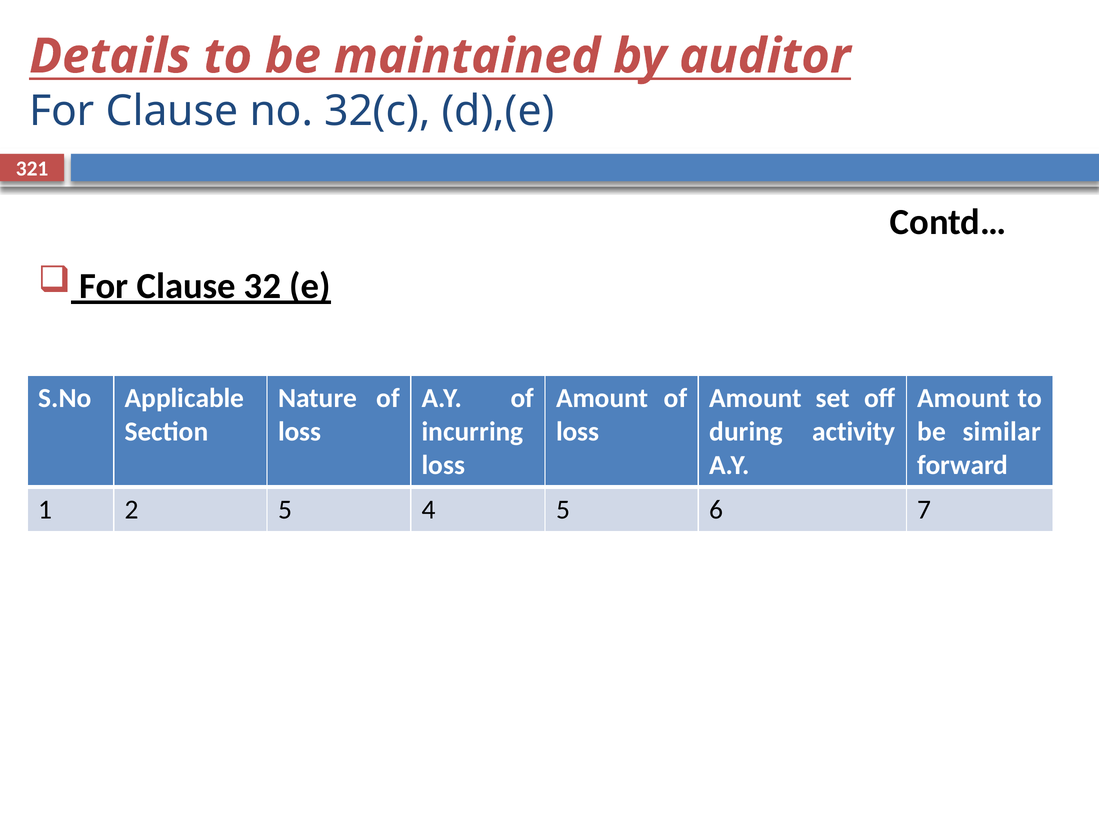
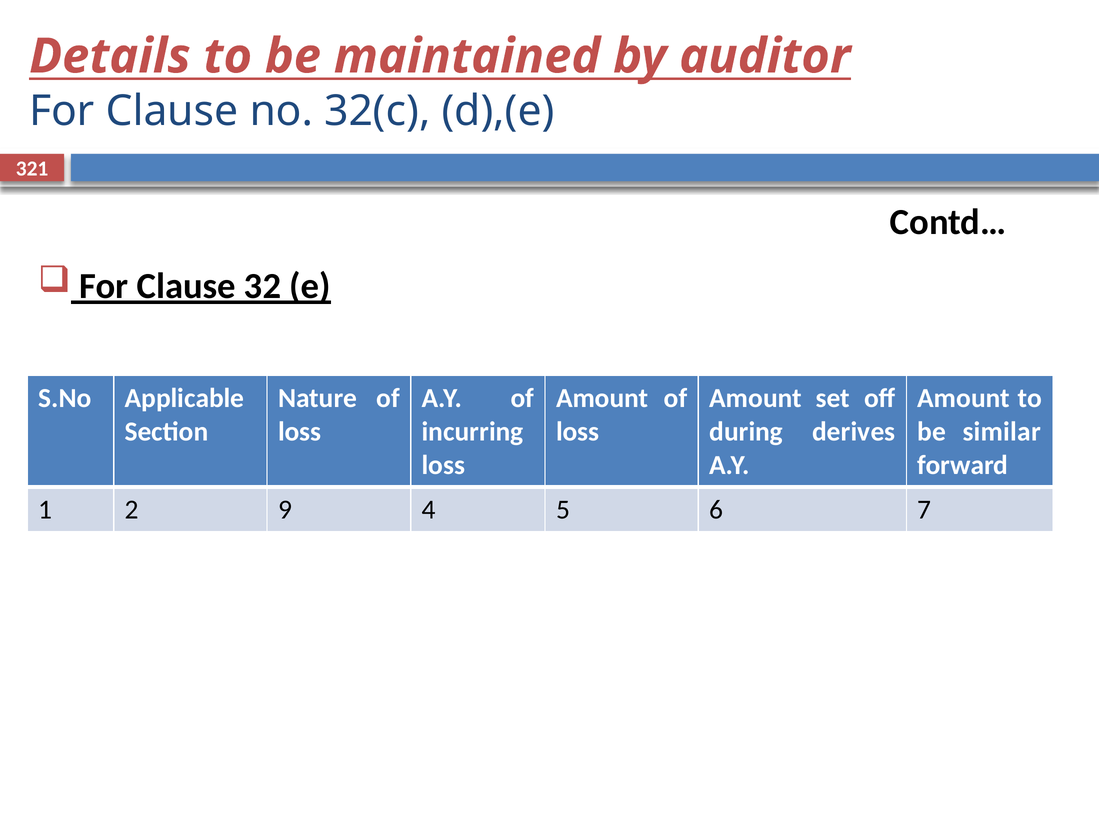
activity: activity -> derives (854, 432)
2 5: 5 -> 9 (285, 510)
